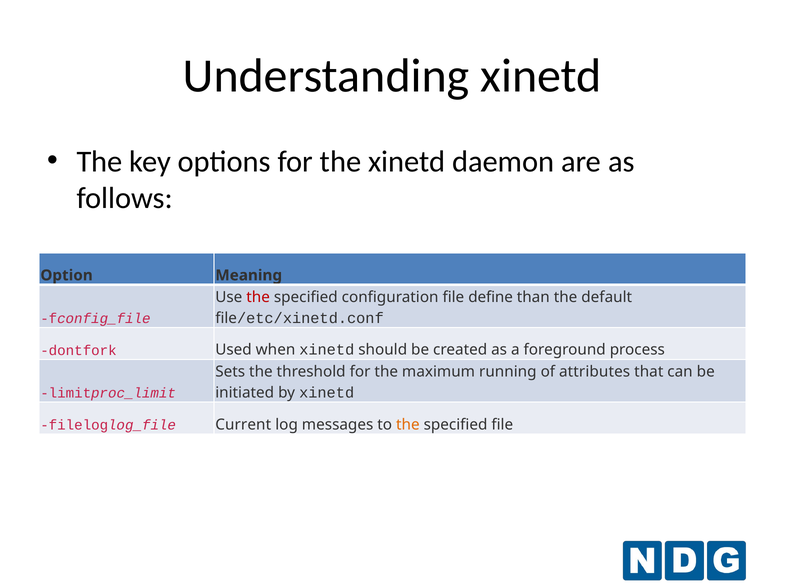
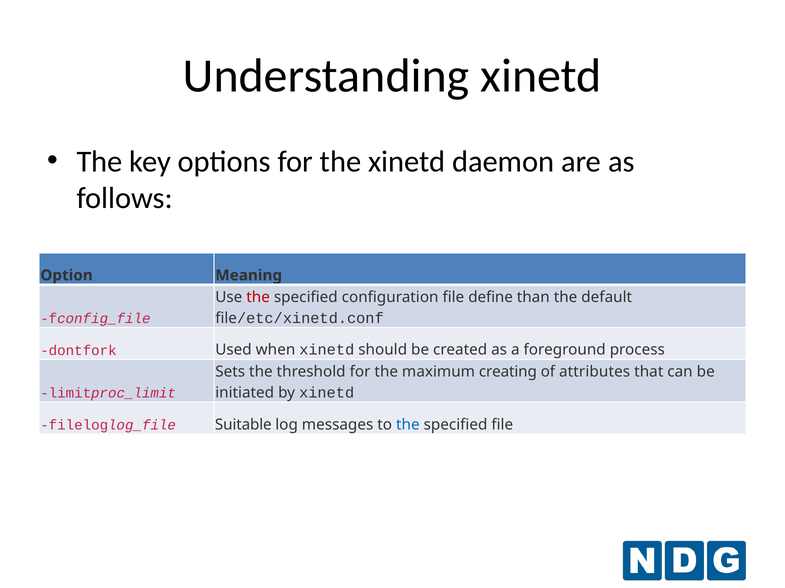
running: running -> creating (508, 372)
Current: Current -> Suitable (243, 425)
the colour: orange -> blue (408, 425)
